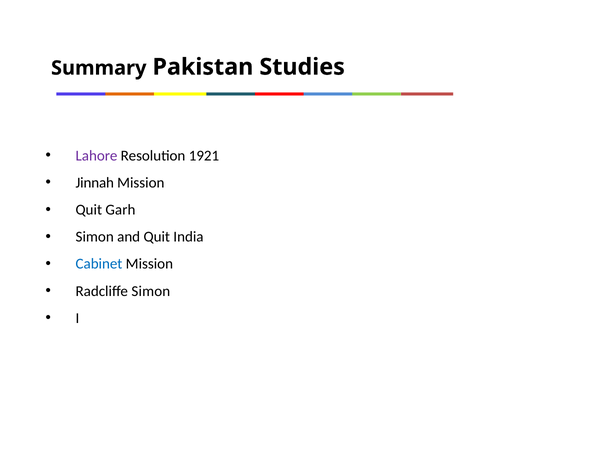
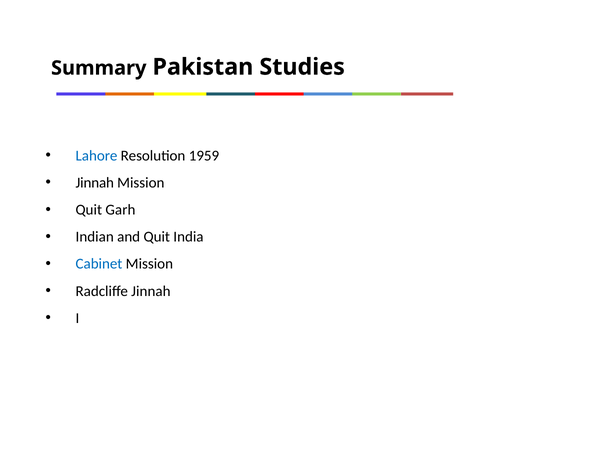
Lahore colour: purple -> blue (97, 156)
1921: 1921 -> 1959 (204, 156)
Simon: Simon -> Indian (95, 237)
Radcliffe Simon: Simon -> Jinnah (151, 291)
